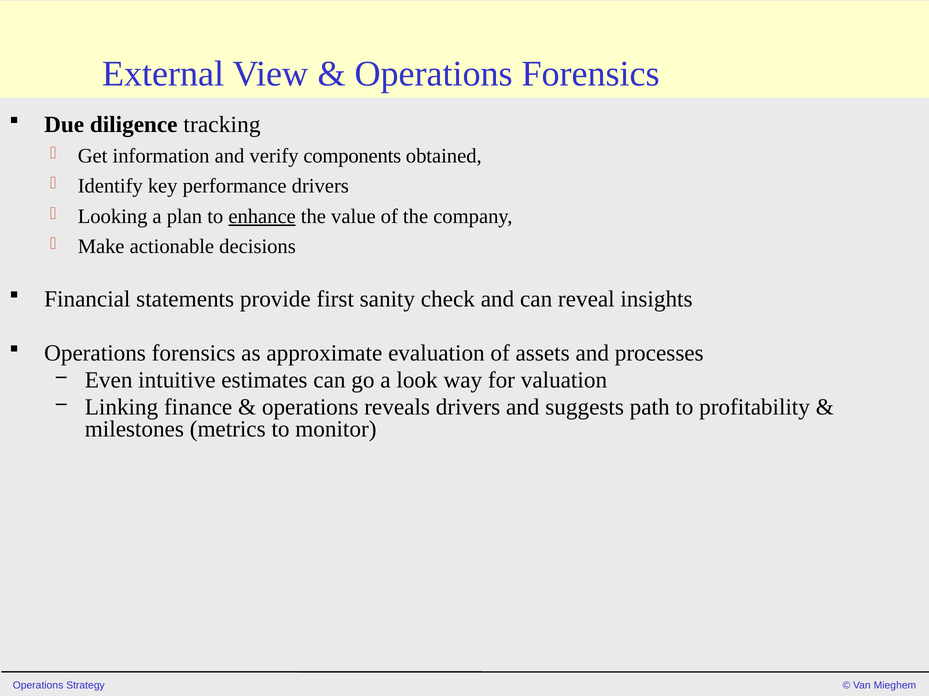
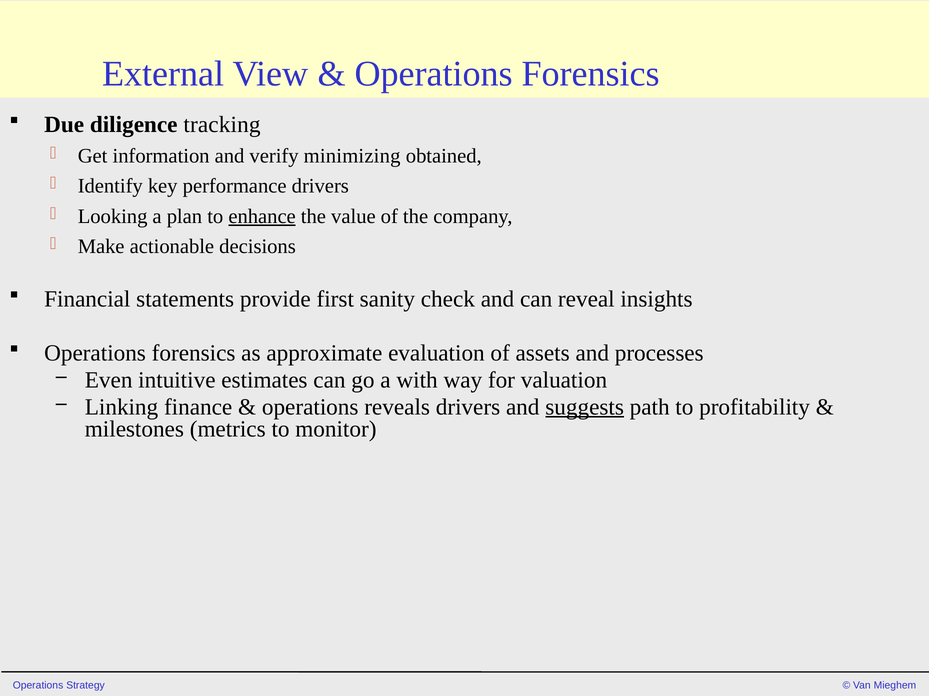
components: components -> minimizing (352, 156)
look: look -> with (417, 380)
suggests underline: none -> present (585, 407)
